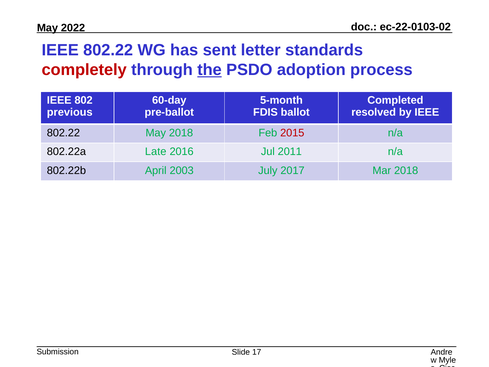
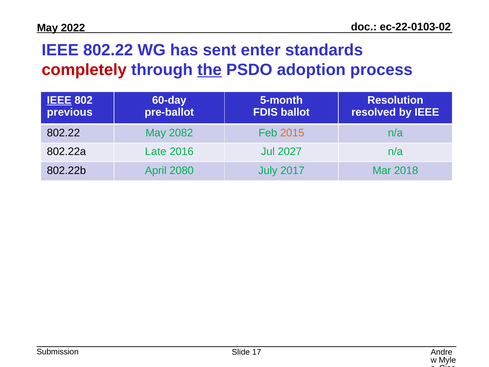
letter: letter -> enter (261, 50)
IEEE underline: none -> present (59, 100)
Completed: Completed -> Resolution (395, 100)
May 2018: 2018 -> 2082 (181, 133)
2015 colour: red -> orange (292, 133)
2011: 2011 -> 2027 (290, 152)
2003: 2003 -> 2080 (182, 170)
